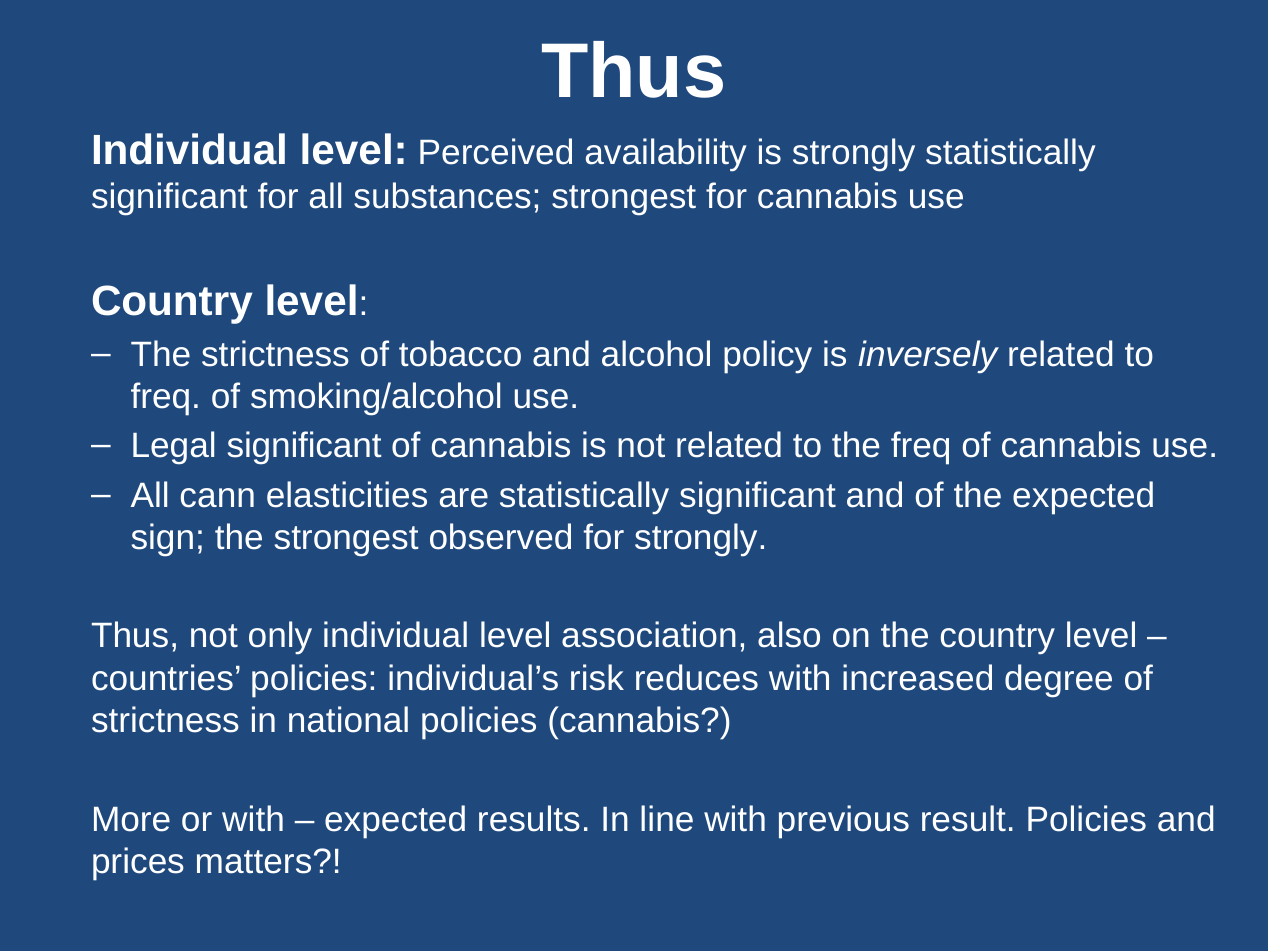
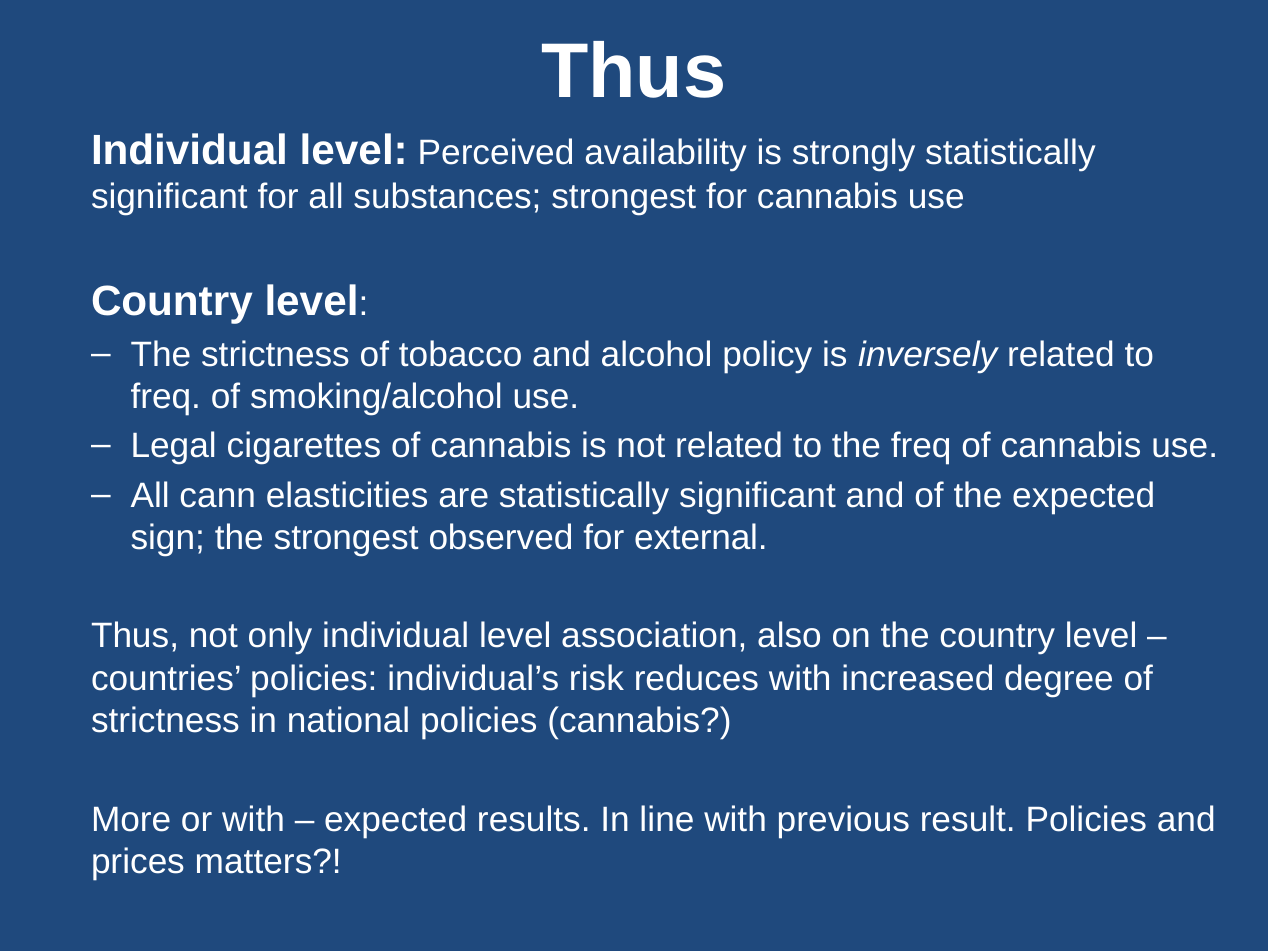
Legal significant: significant -> cigarettes (304, 446)
for strongly: strongly -> external (701, 538)
